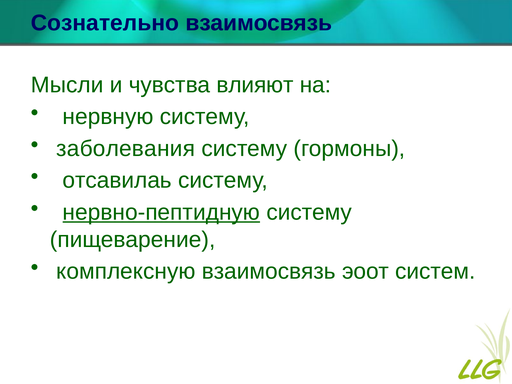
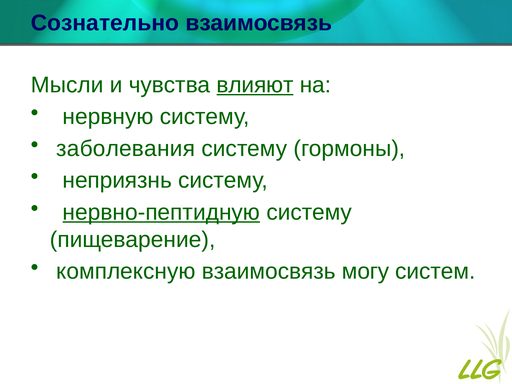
влияют underline: none -> present (255, 85)
отсавилаь: отсавилаь -> неприязнь (117, 180)
эоот: эоот -> могу (366, 271)
